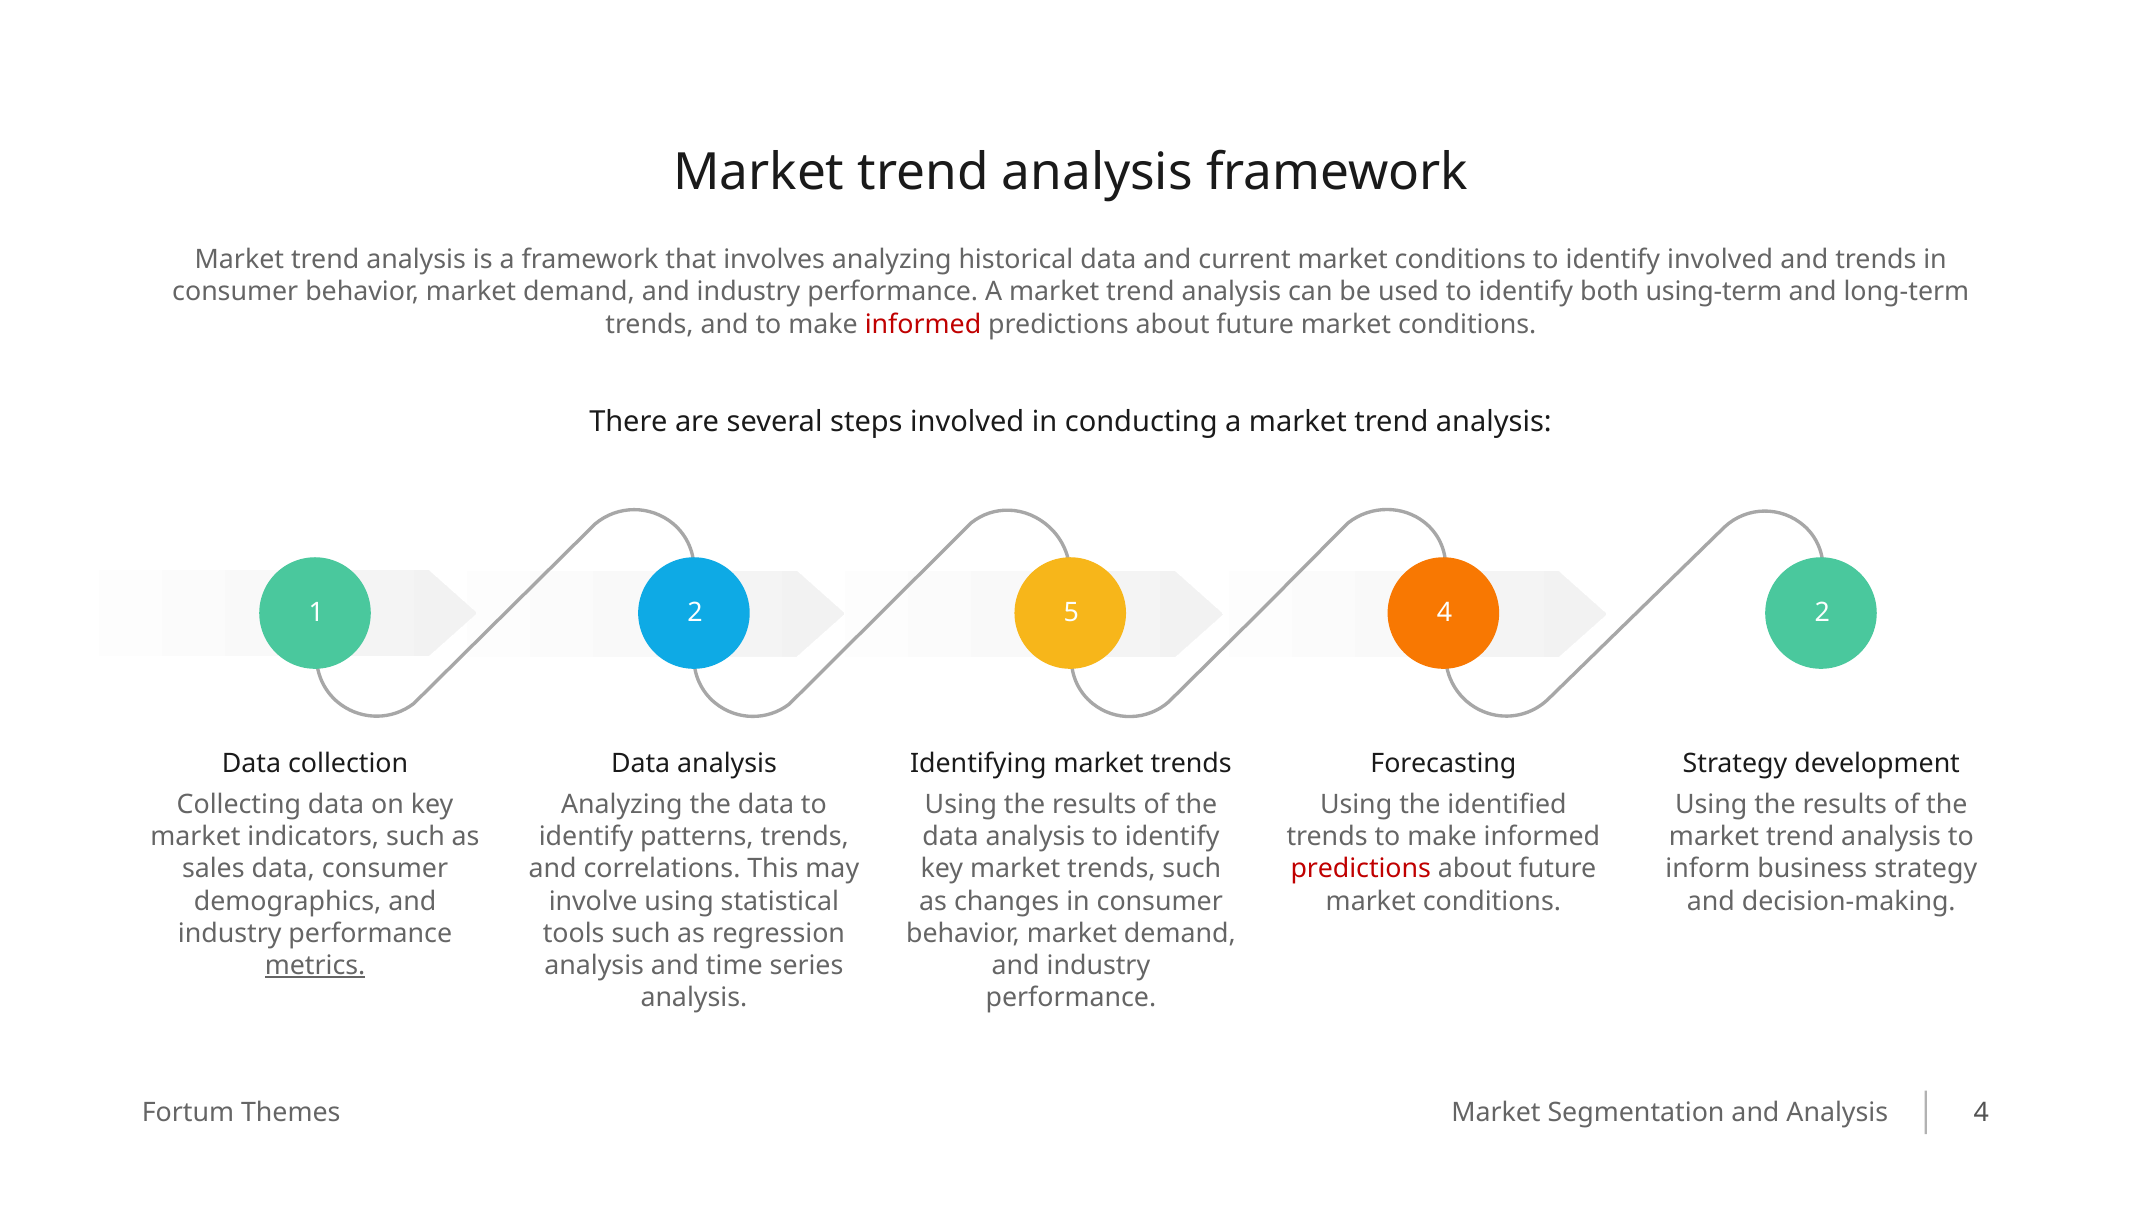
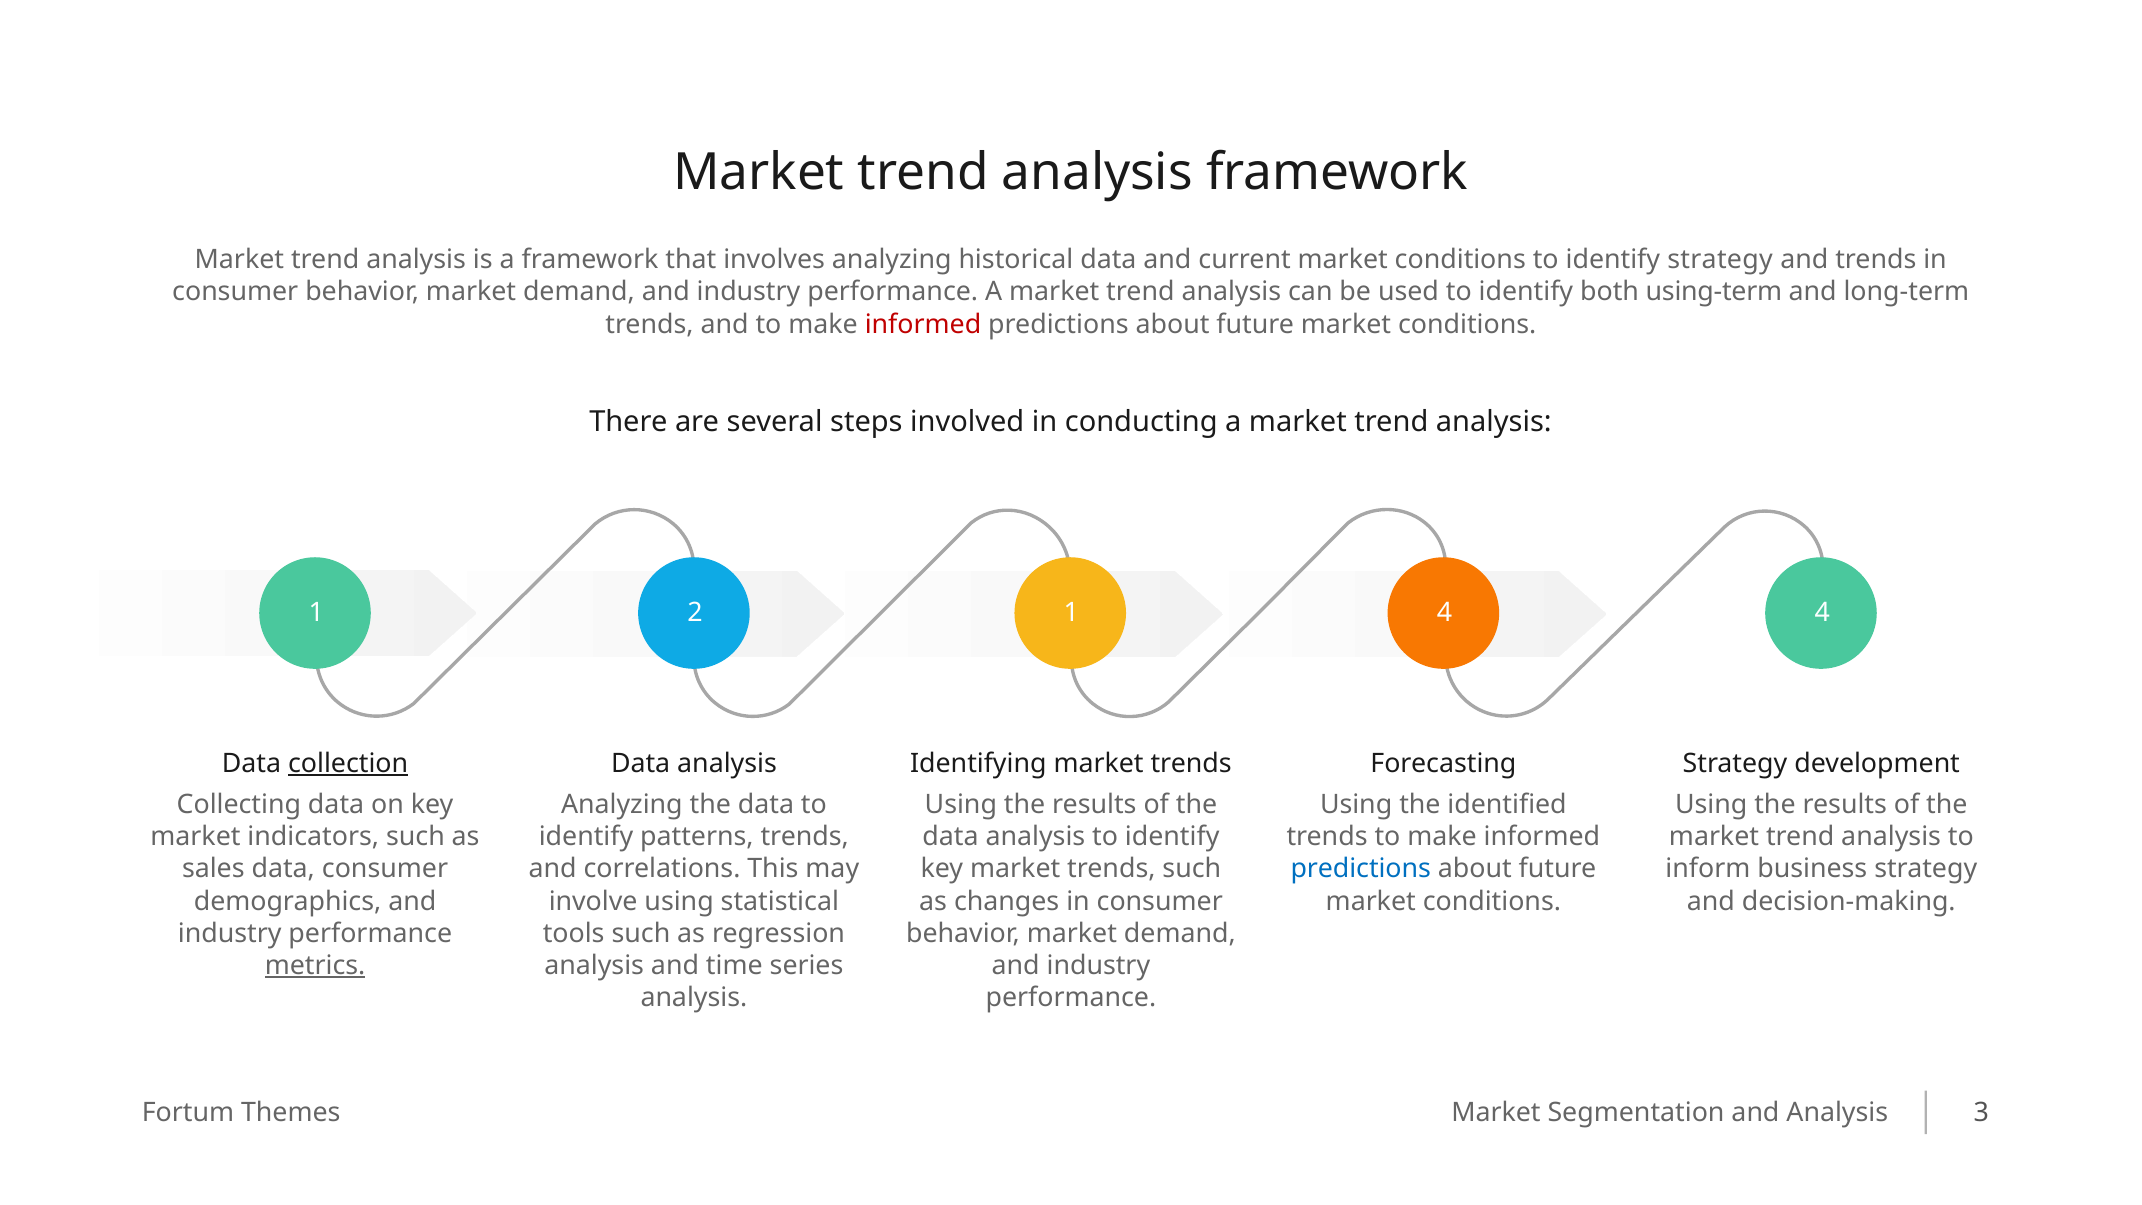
identify involved: involved -> strategy (1720, 260)
1 5: 5 -> 1 (1071, 613)
2: 2 -> 4 (1822, 613)
collection underline: none -> present (348, 764)
predictions colour: red -> blue (1361, 869)
4: 4 -> 3 (1981, 1113)
